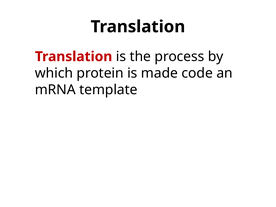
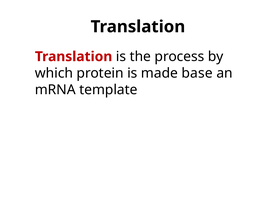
code: code -> base (197, 73)
